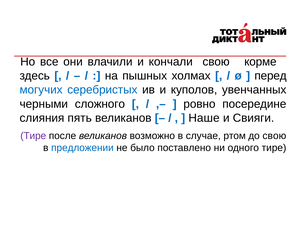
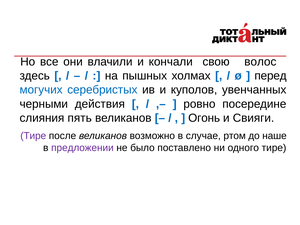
корме: корме -> волос (260, 62)
сложного: сложного -> действия (100, 104)
Наше: Наше -> Огонь (204, 118)
до свою: свою -> наше (274, 136)
предложении colour: blue -> purple (82, 148)
